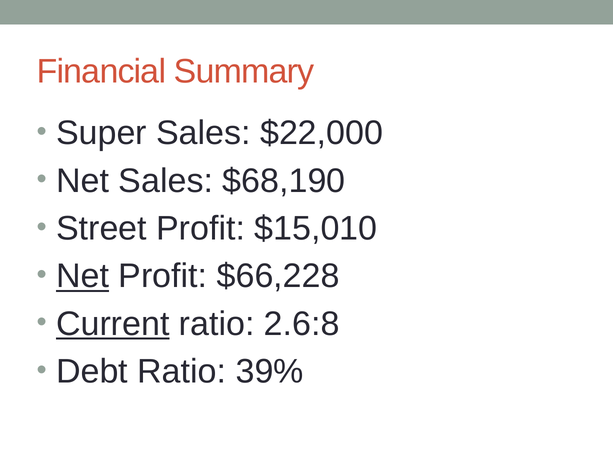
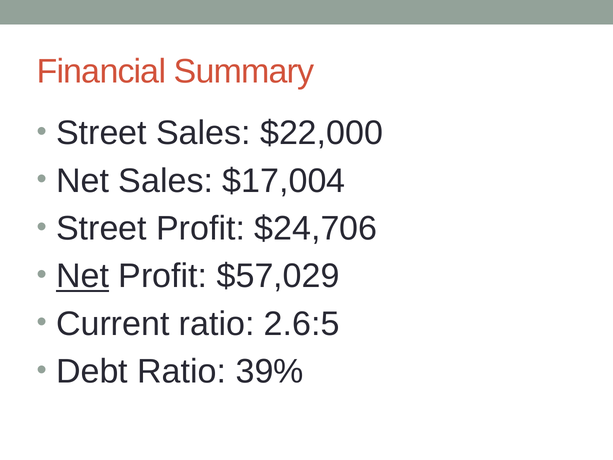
Super: Super -> Street (101, 133)
$68,190: $68,190 -> $17,004 (284, 181)
$15,010: $15,010 -> $24,706 (316, 228)
$66,228: $66,228 -> $57,029 (278, 276)
Current underline: present -> none (113, 324)
2.6:8: 2.6:8 -> 2.6:5 (302, 324)
